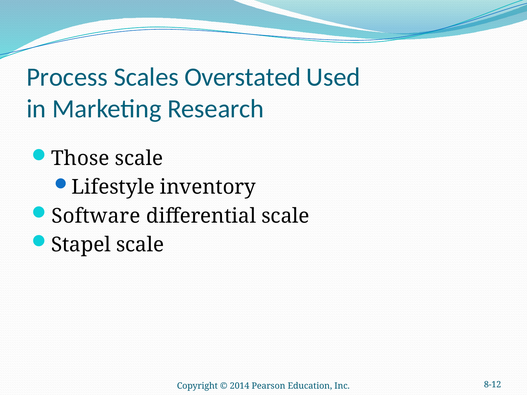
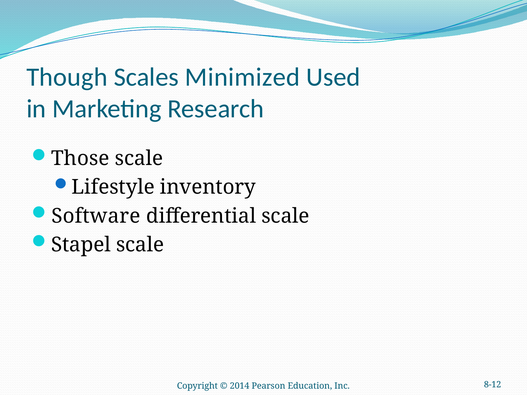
Process: Process -> Though (67, 77)
Overstated: Overstated -> Minimized (242, 77)
